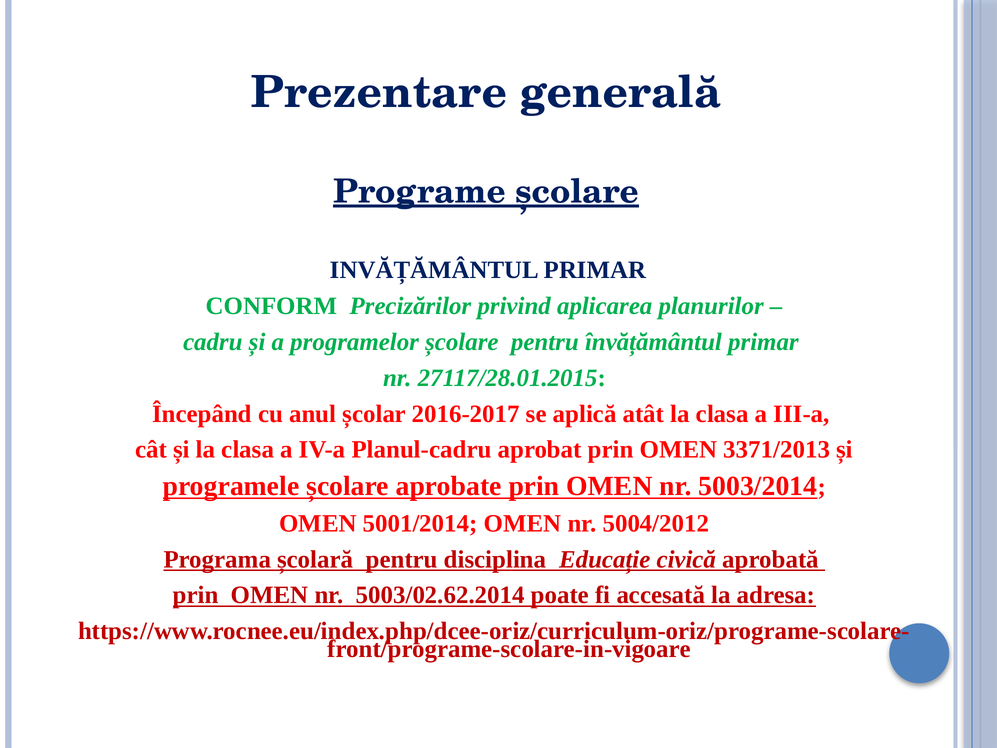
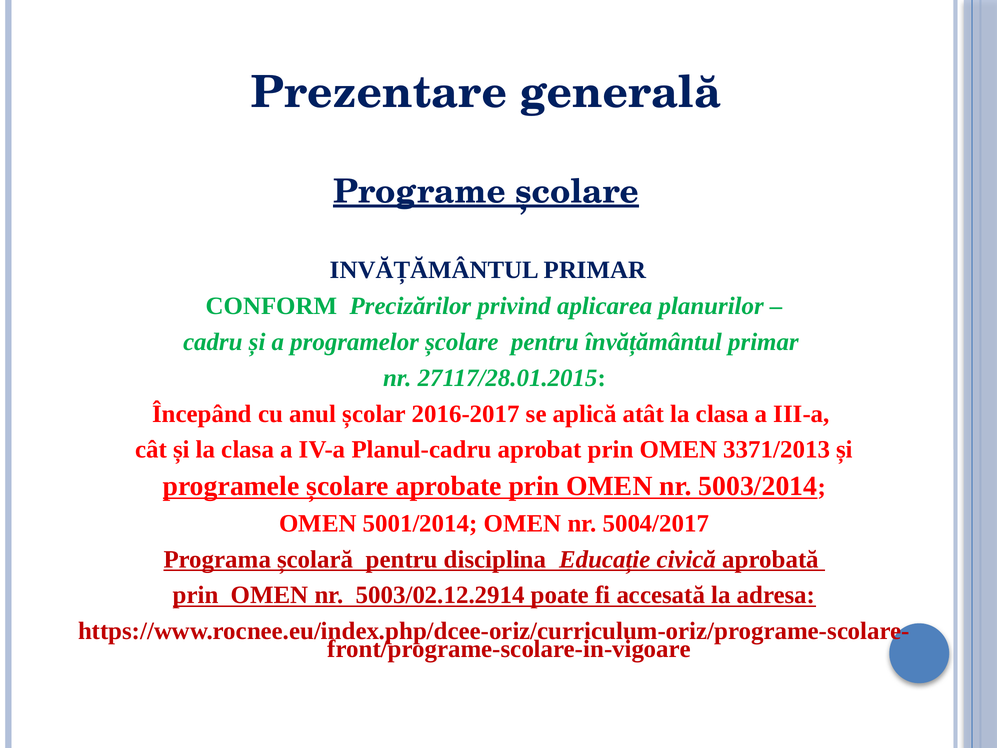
5004/2012: 5004/2012 -> 5004/2017 (656, 523)
5003/02.62.2014: 5003/02.62.2014 -> 5003/02.12.2914 (440, 595)
